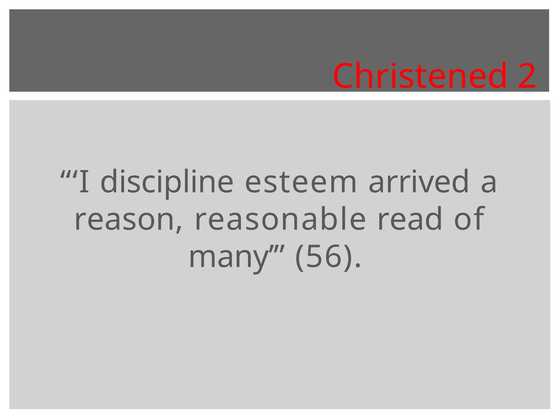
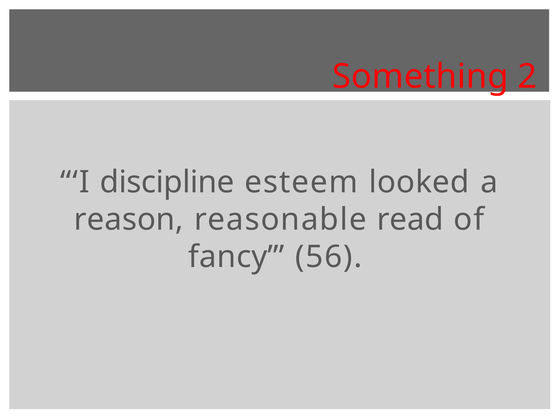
Christened: Christened -> Something (420, 77)
arrived: arrived -> looked (419, 182)
many: many -> fancy (236, 257)
